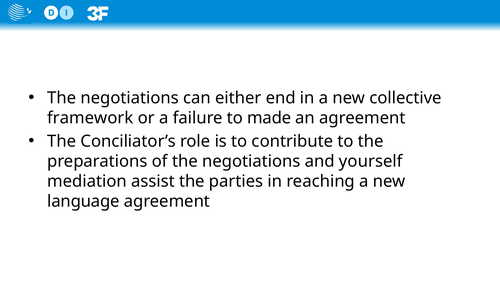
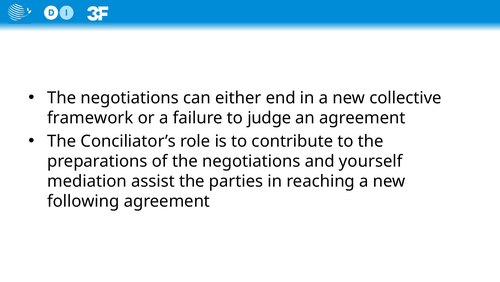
made: made -> judge (269, 118)
language: language -> following (83, 201)
